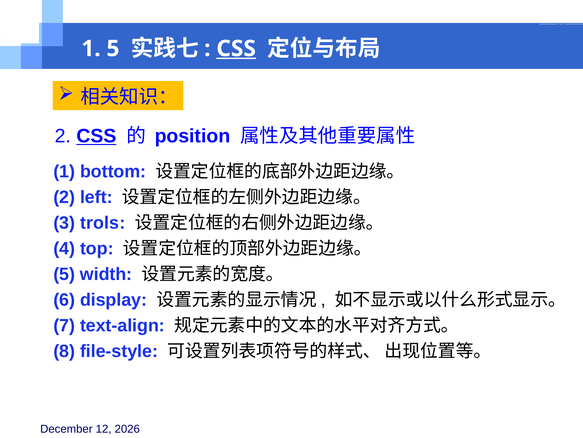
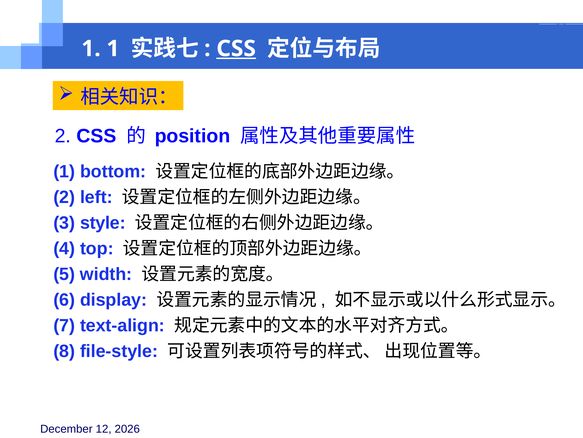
1 5: 5 -> 1 (113, 49)
CSS underline: present -> none (96, 136)
trols: trols -> style (103, 223)
